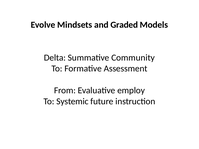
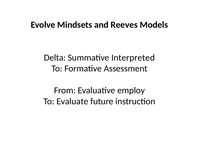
Graded: Graded -> Reeves (124, 25)
Community: Community -> Interpreted (133, 58)
Systemic: Systemic -> Evaluate (72, 101)
